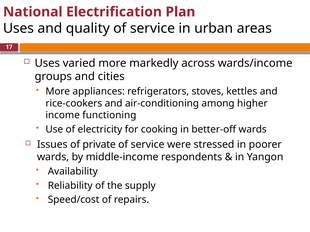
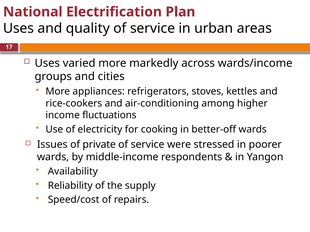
functioning: functioning -> fluctuations (109, 115)
